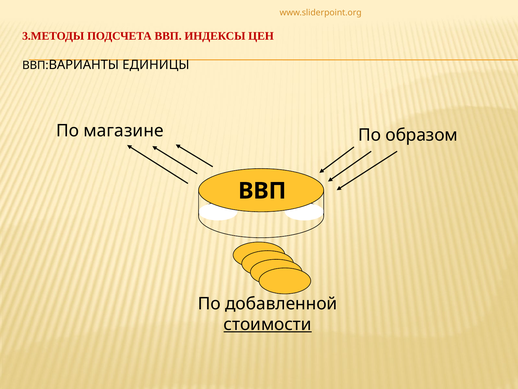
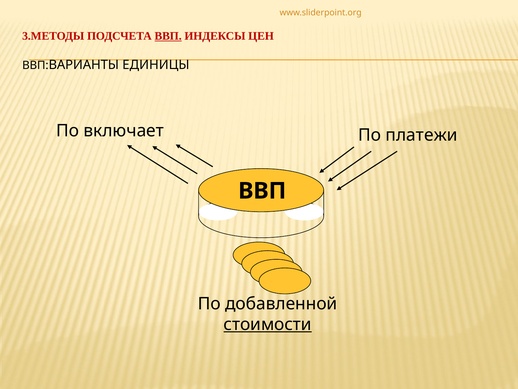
ВВП underline: none -> present (168, 36)
магазине: магазине -> включает (124, 131)
образом: образом -> платежи (422, 135)
